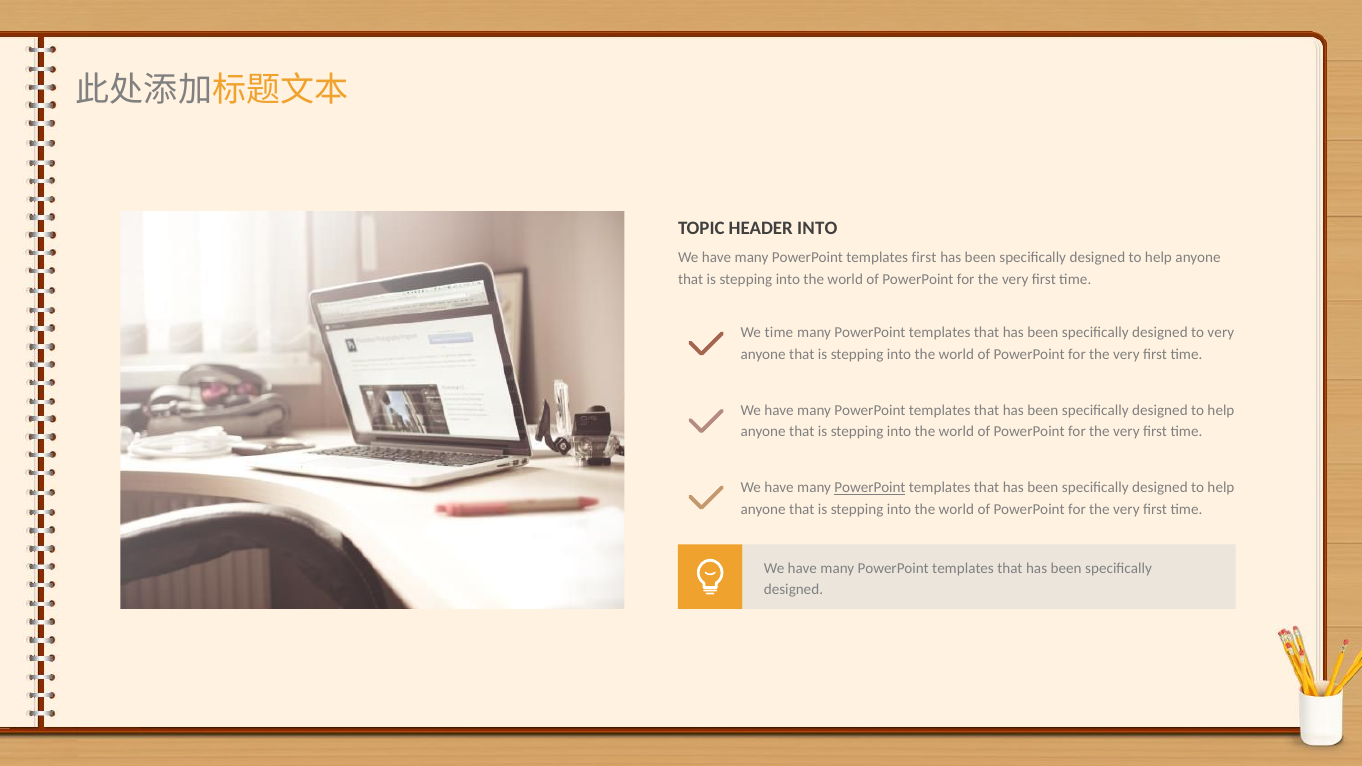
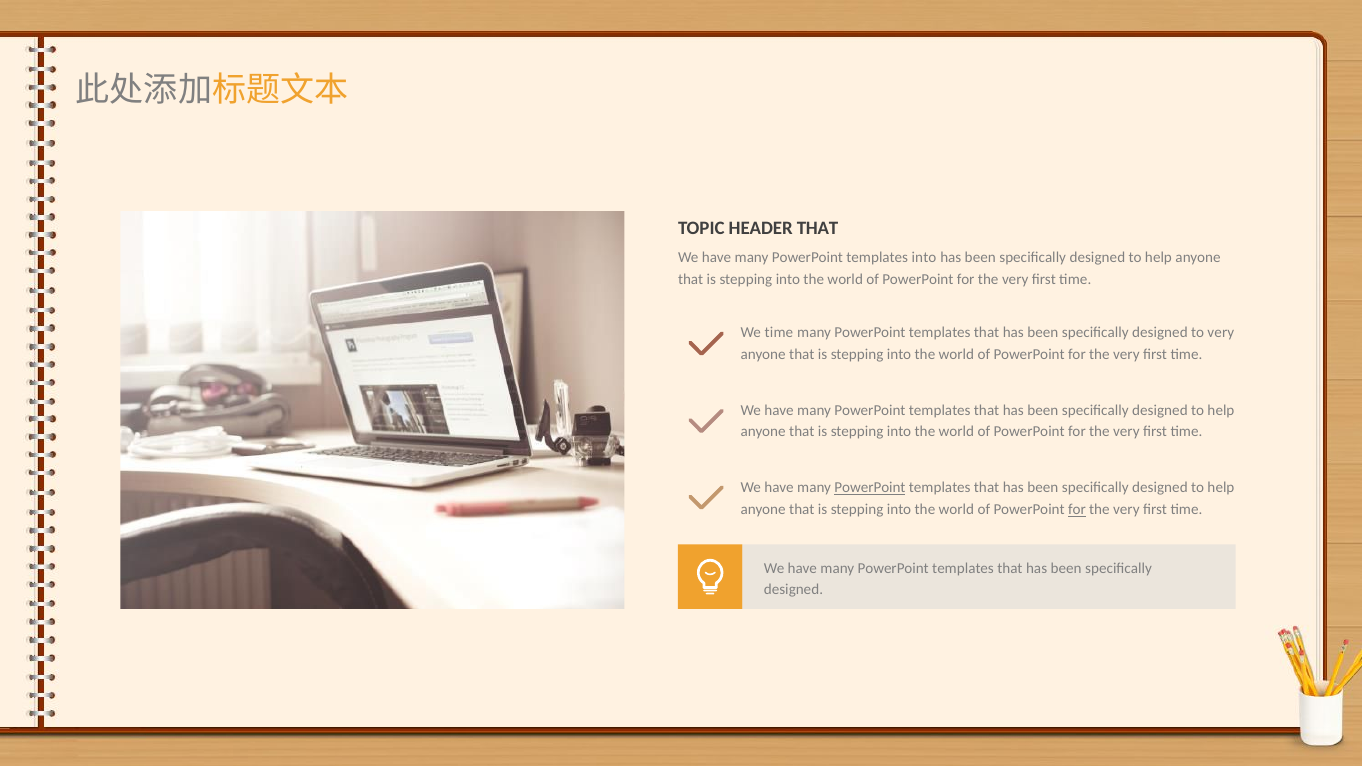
HEADER INTO: INTO -> THAT (818, 229)
templates first: first -> into (924, 258)
for underline: none -> present (1077, 510)
